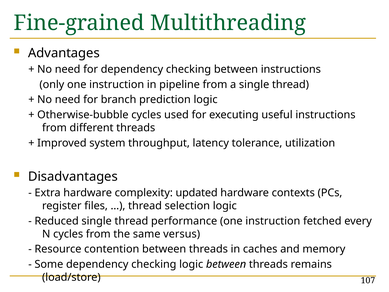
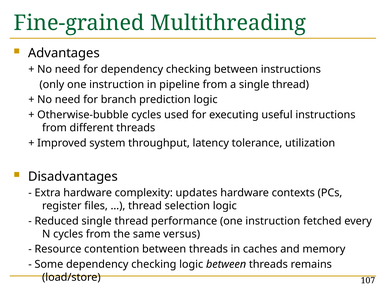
updated: updated -> updates (196, 193)
